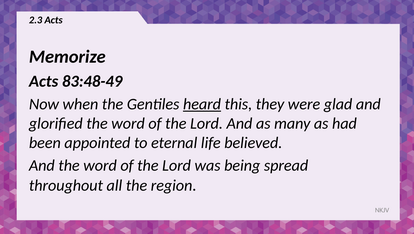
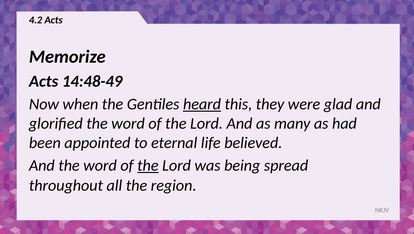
2.3: 2.3 -> 4.2 (36, 20)
83:48-49: 83:48-49 -> 14:48-49 (92, 81)
the underline: none -> present (148, 165)
